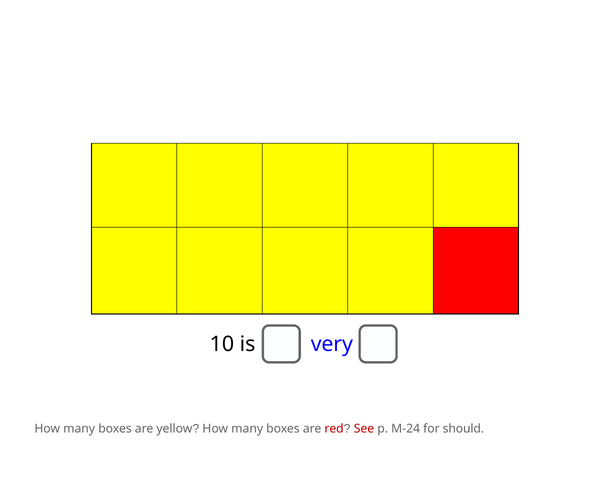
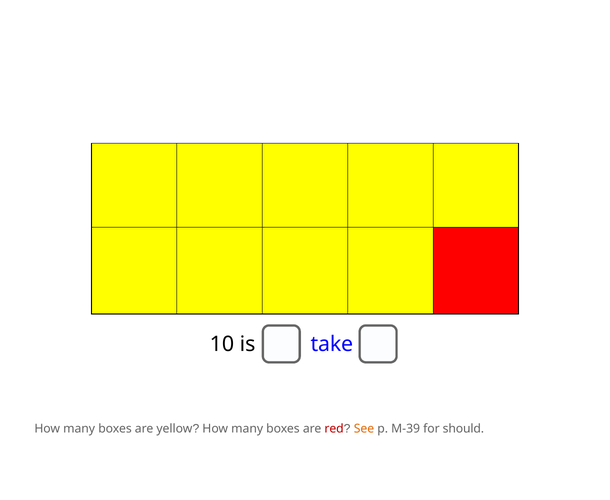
very: very -> take (332, 344)
See colour: red -> orange (364, 429)
M-24: M-24 -> M-39 (406, 429)
